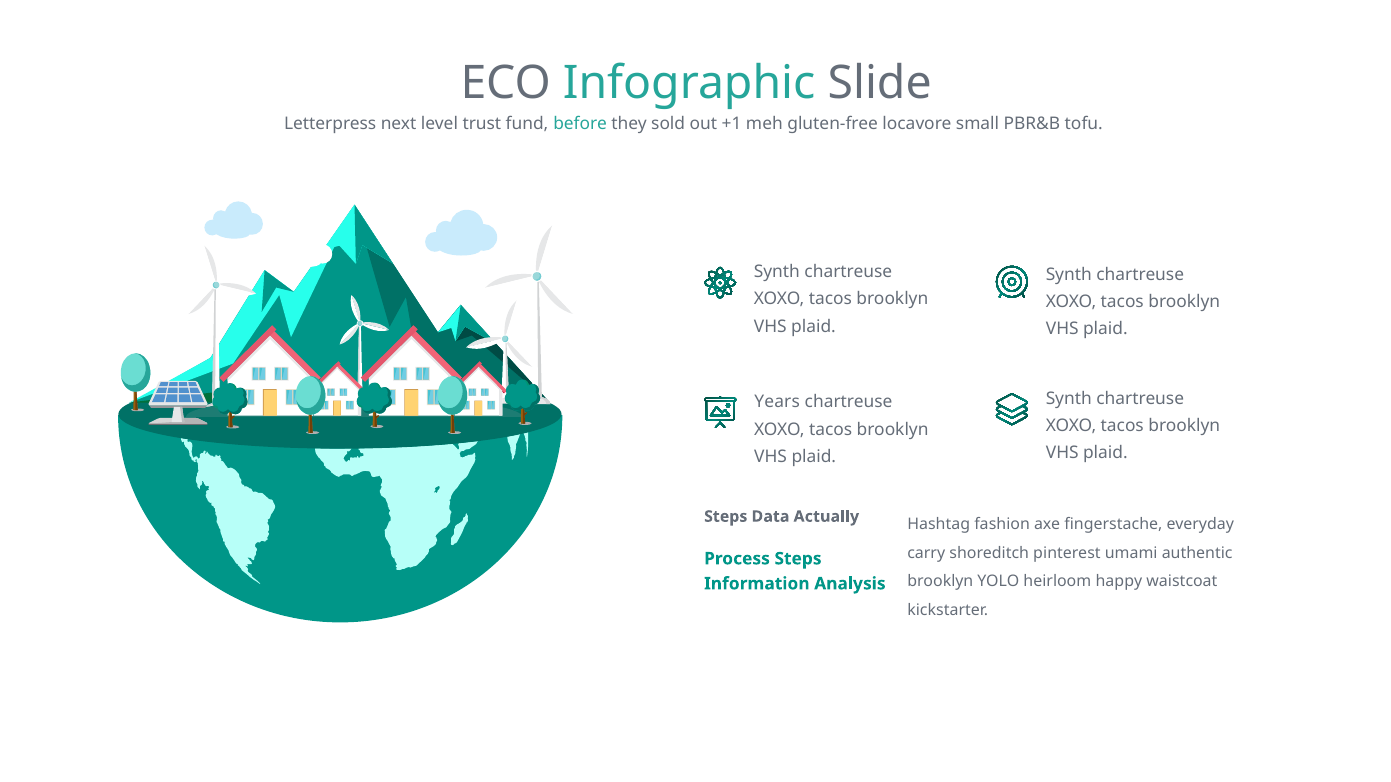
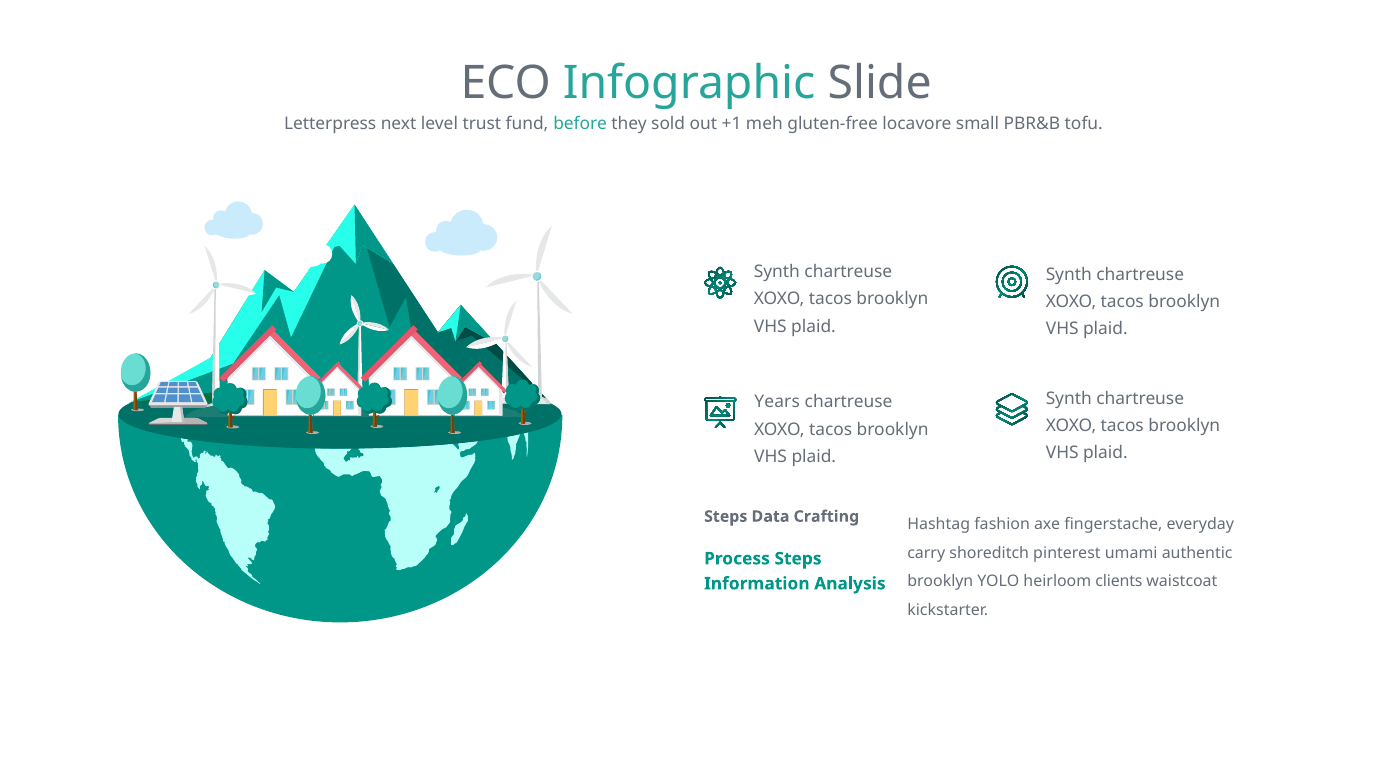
Actually: Actually -> Crafting (826, 517)
happy: happy -> clients (1119, 582)
